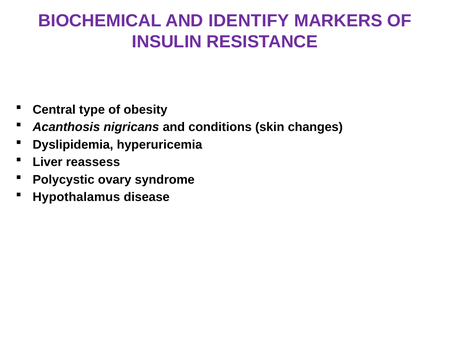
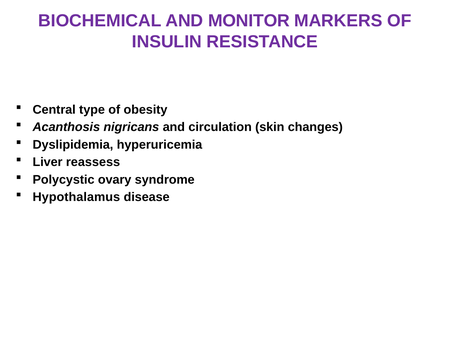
IDENTIFY: IDENTIFY -> MONITOR (249, 21)
conditions: conditions -> circulation (220, 127)
